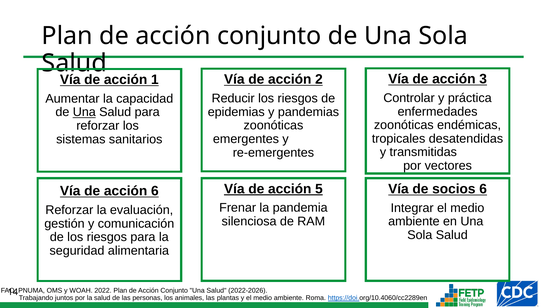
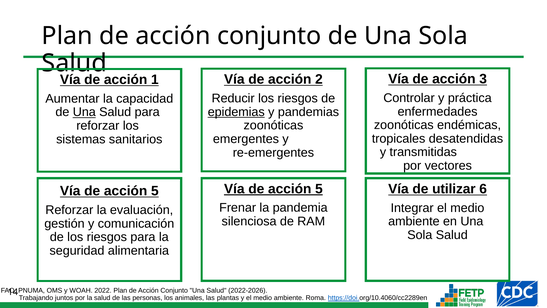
epidemias underline: none -> present (236, 112)
socios: socios -> utilizar (454, 189)
6: 6 -> 5 (155, 191)
